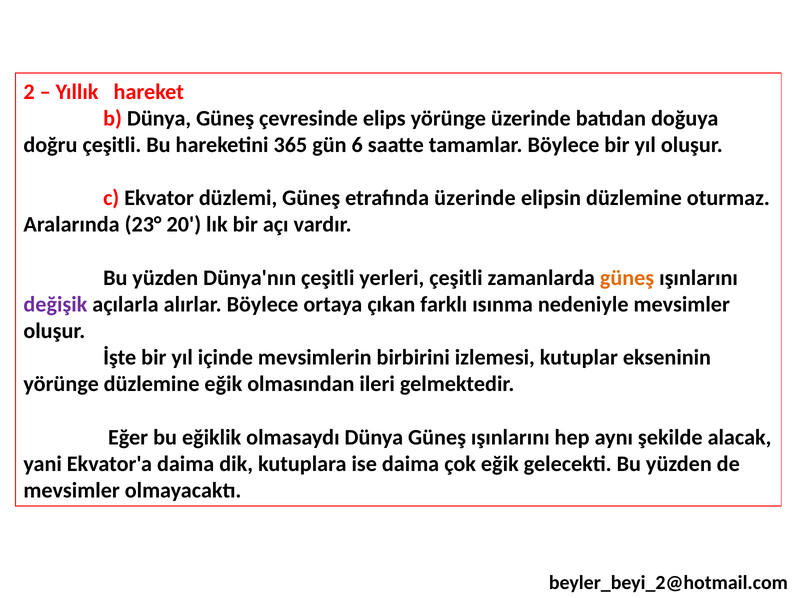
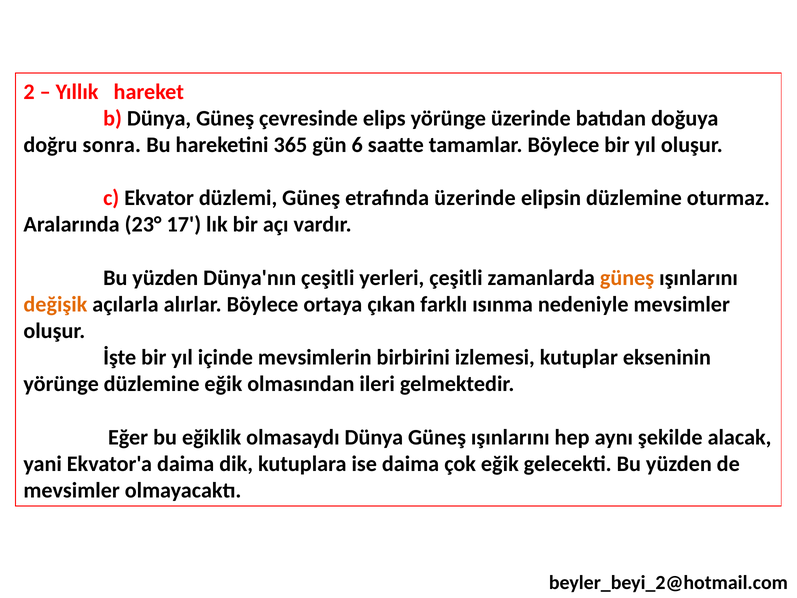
doğru çeşitli: çeşitli -> sonra (112, 145)
20: 20 -> 17 (184, 225)
değişik colour: purple -> orange (55, 304)
